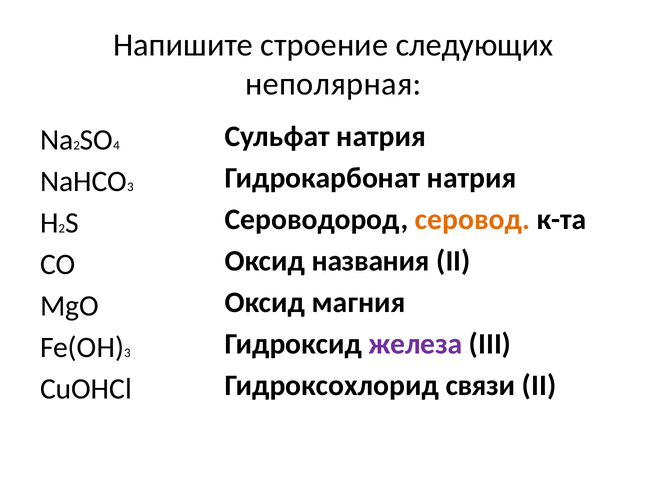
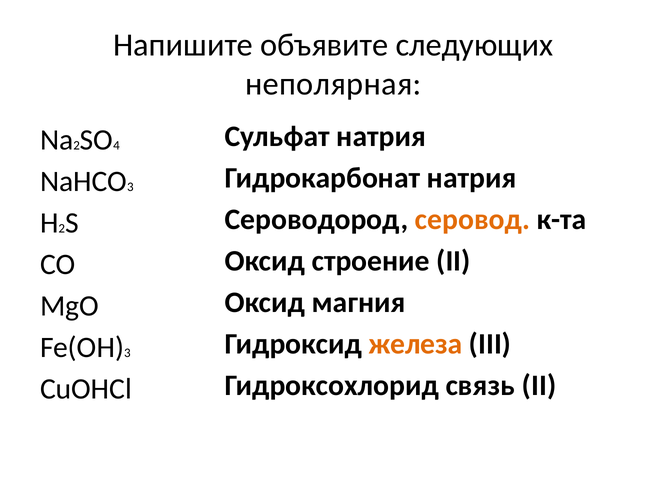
строение: строение -> объявите (324, 45)
названия: названия -> строение (371, 261)
железа colour: purple -> orange (415, 344)
связи: связи -> связь (480, 386)
